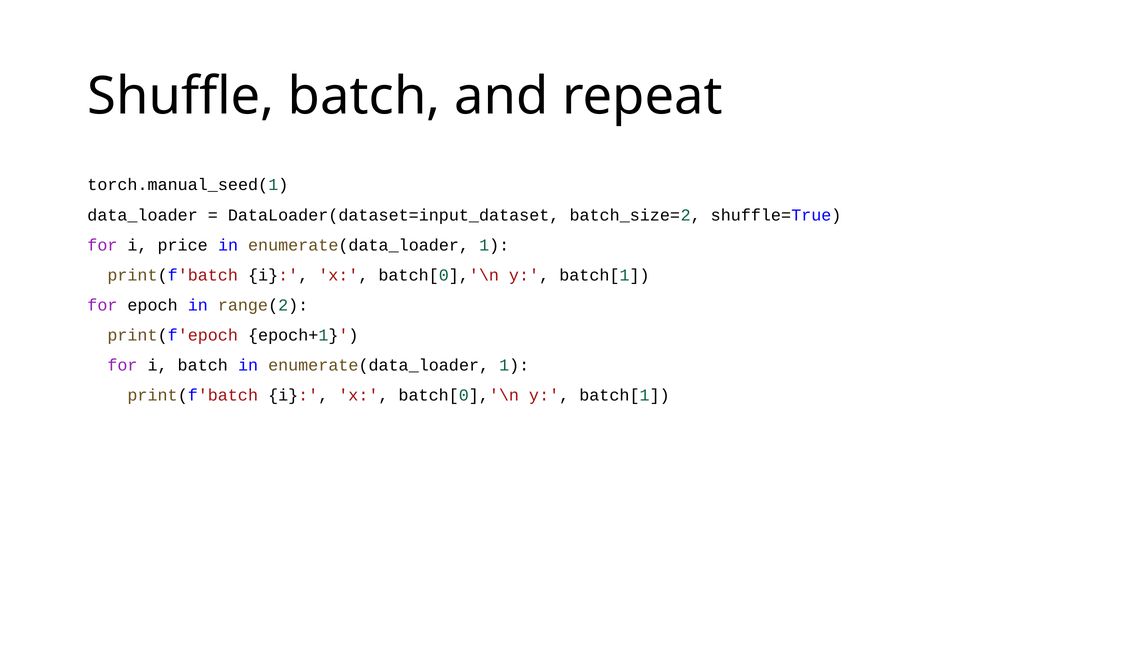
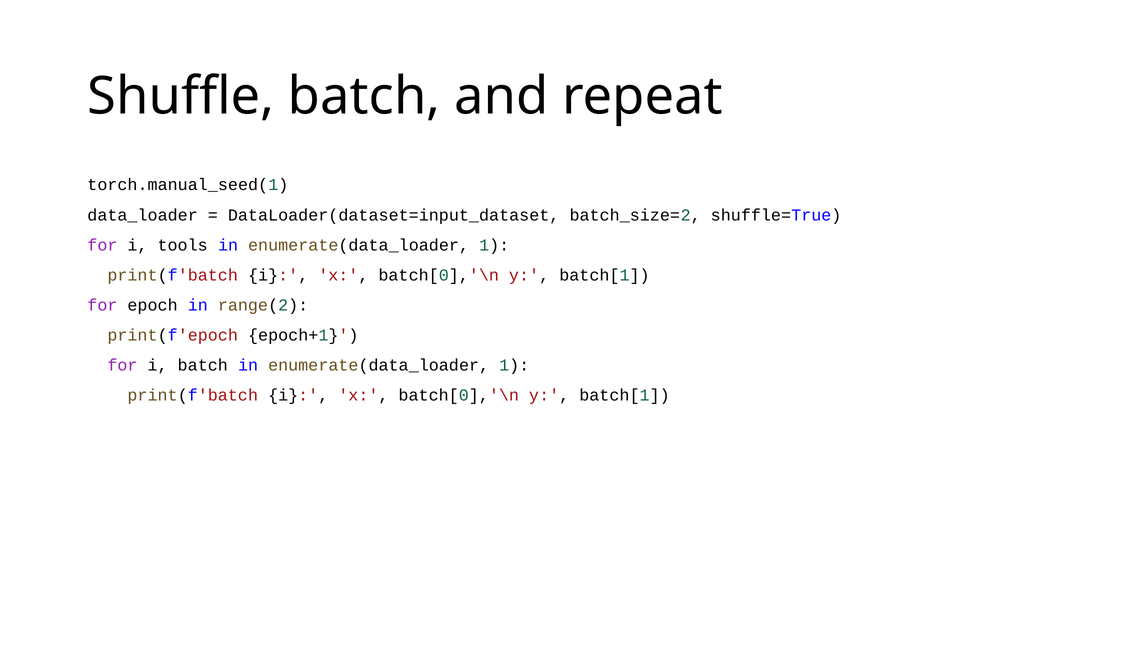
price: price -> tools (183, 245)
